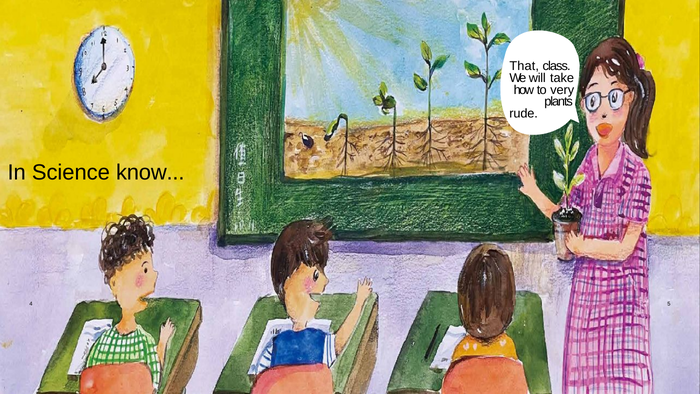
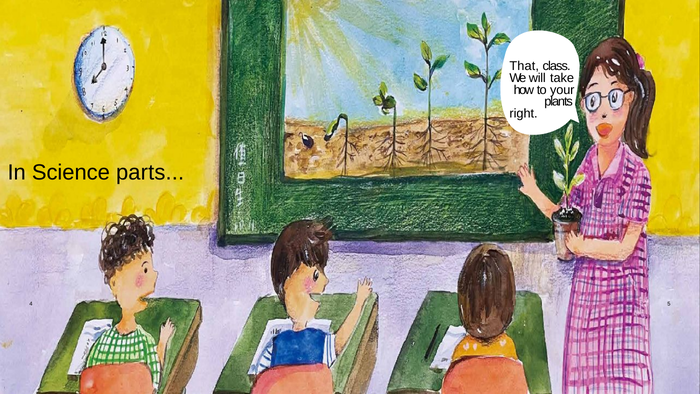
very: very -> your (562, 90)
rude: rude -> right (524, 114)
know: know -> parts (150, 172)
